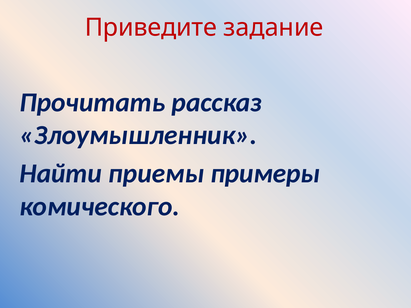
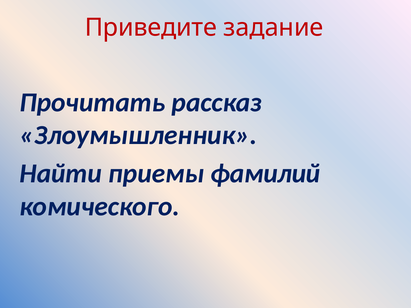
примеры: примеры -> фамилий (265, 174)
